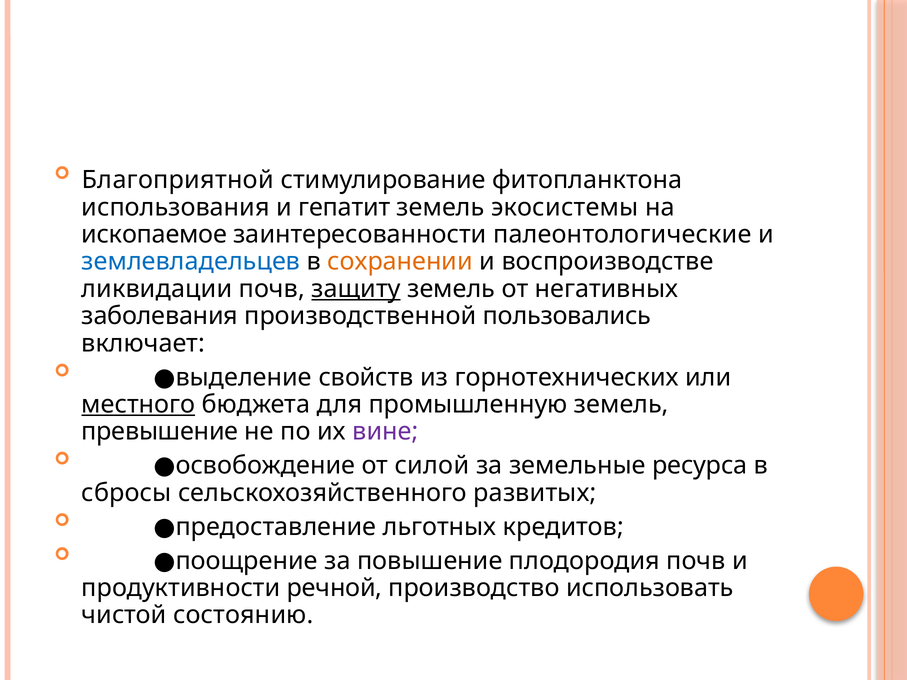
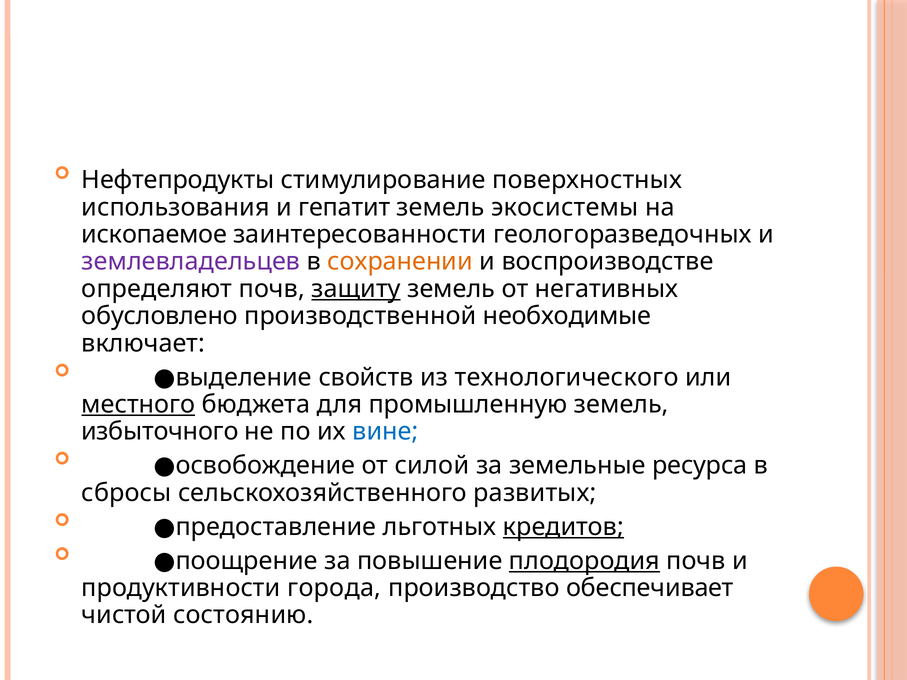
Благоприятной: Благоприятной -> Нефтепродукты (178, 180)
фитопланктона: фитопланктона -> поверхностных (587, 180)
палеонтологические: палеонтологические -> геологоразведочных (622, 234)
землевладельцев colour: blue -> purple (191, 262)
ликвидации: ликвидации -> определяют (157, 289)
заболевания: заболевания -> обусловлено (160, 316)
пользовались: пользовались -> необходимые (567, 316)
горнотехнических: горнотехнических -> технологического (567, 377)
превышение: превышение -> избыточного (160, 432)
вине colour: purple -> blue (385, 432)
кредитов underline: none -> present (563, 527)
плодородия underline: none -> present (584, 561)
речной: речной -> города (334, 588)
использовать: использовать -> обеспечивает (650, 588)
